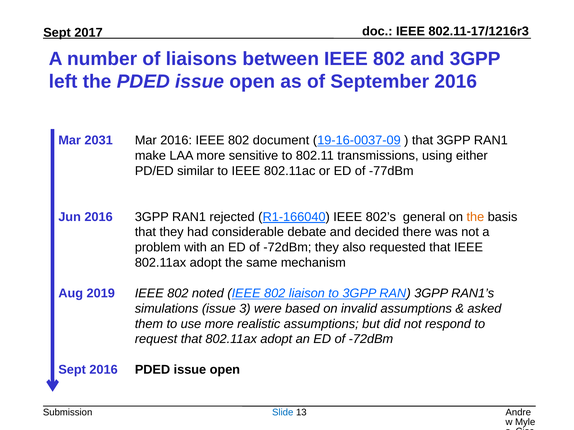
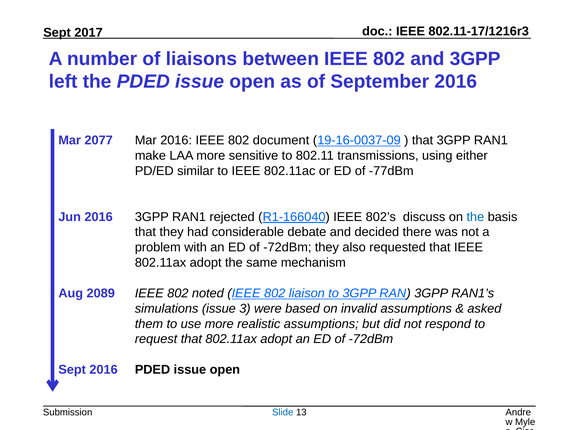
2031: 2031 -> 2077 (99, 141)
general: general -> discuss (424, 217)
the colour: orange -> blue (475, 217)
2019: 2019 -> 2089 (101, 294)
